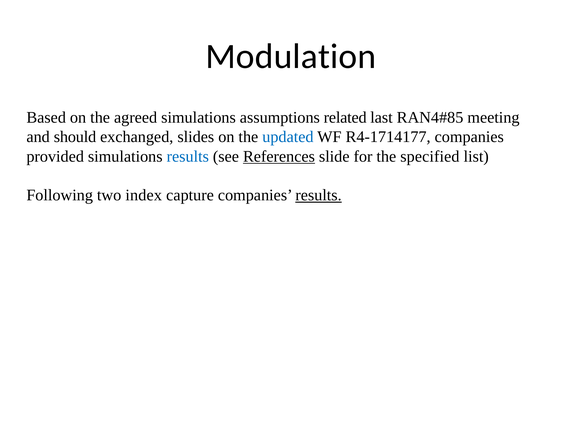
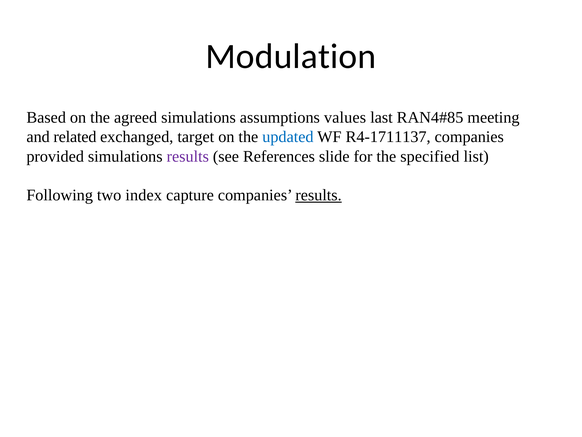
related: related -> values (345, 117)
should: should -> related (75, 137)
slides: slides -> target (196, 137)
R4-1714177: R4-1714177 -> R4-1711137 (388, 137)
results colour: blue -> purple (188, 156)
References underline: present -> none (279, 156)
